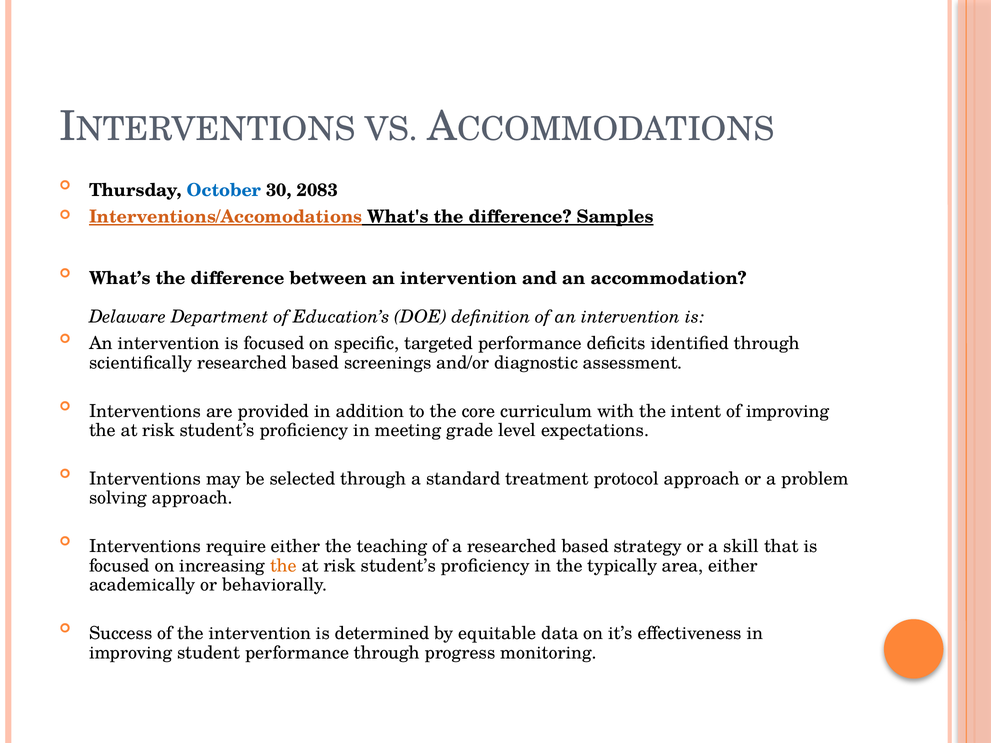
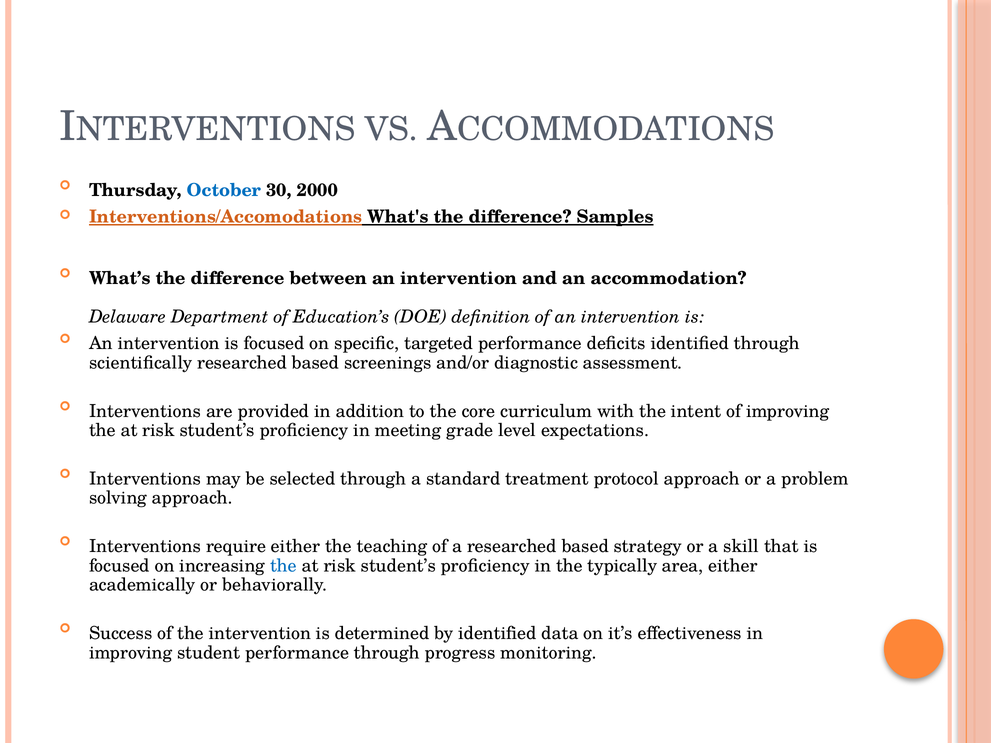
2083: 2083 -> 2000 (317, 190)
the colour: orange -> blue (283, 566)
by equitable: equitable -> identified (497, 633)
